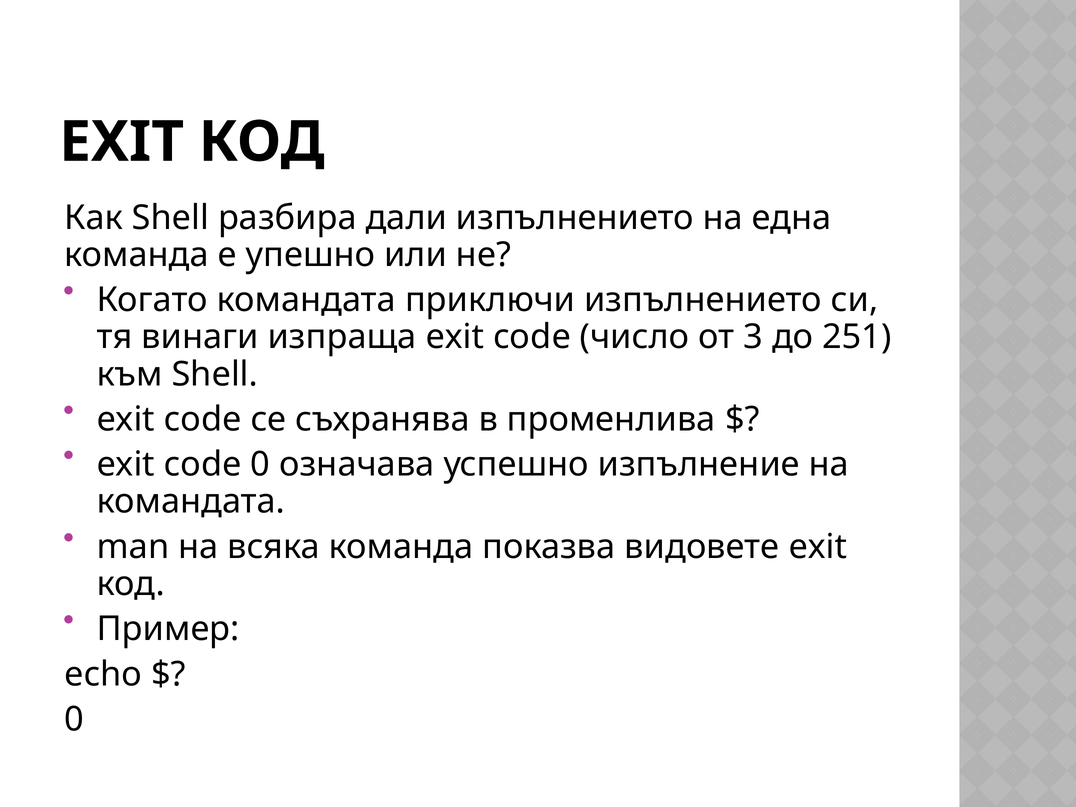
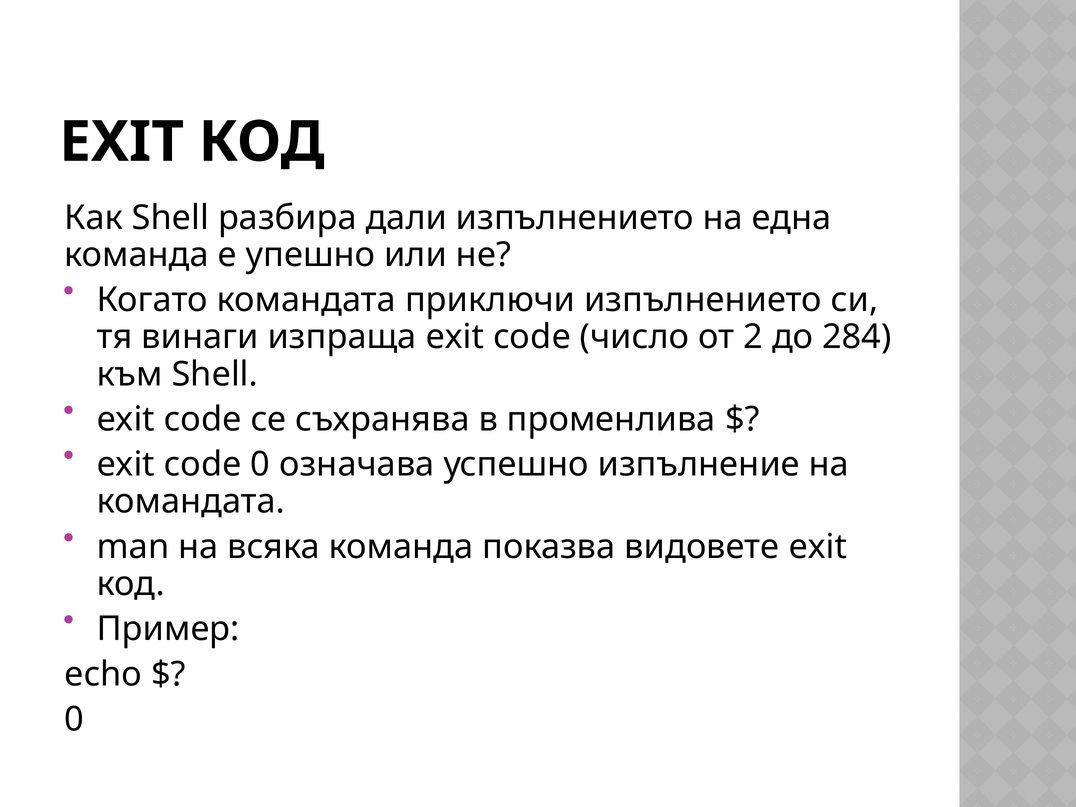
3: 3 -> 2 (753, 337)
251: 251 -> 284 (857, 337)
